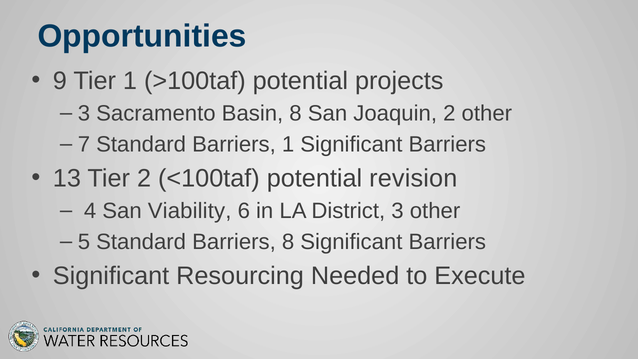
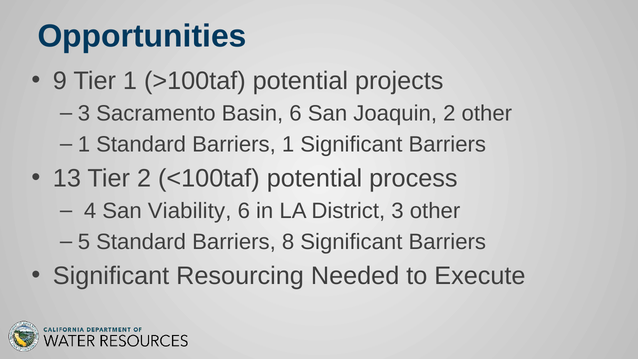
Basin 8: 8 -> 6 (296, 113)
7: 7 -> 1 (84, 144)
revision: revision -> process (413, 178)
